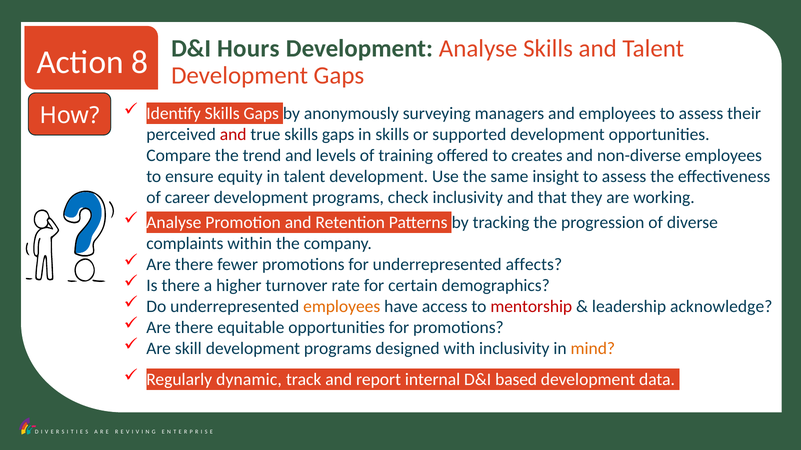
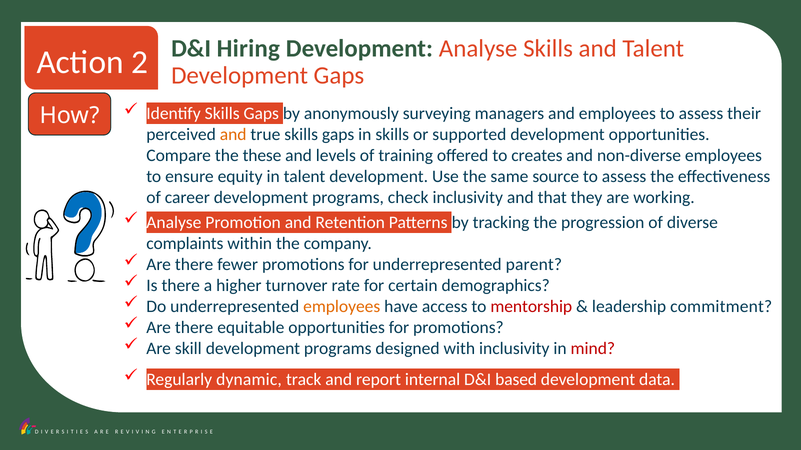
Hours: Hours -> Hiring (248, 49)
8: 8 -> 2 (140, 62)
and colour: red -> orange (233, 135)
trend: trend -> these (262, 156)
insight: insight -> source (556, 177)
affects: affects -> parent (534, 265)
acknowledge: acknowledge -> commitment (721, 307)
mind colour: orange -> red (593, 349)
